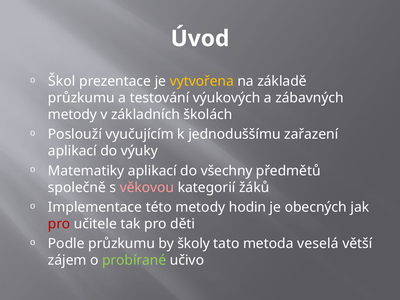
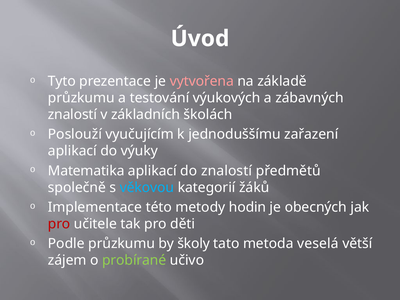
Škol: Škol -> Tyto (62, 81)
vytvořena colour: yellow -> pink (202, 81)
metody: metody -> znalostí (72, 115)
Matematiky: Matematiky -> Matematika (86, 171)
do všechny: všechny -> znalostí (227, 171)
věkovou colour: pink -> light blue (147, 187)
